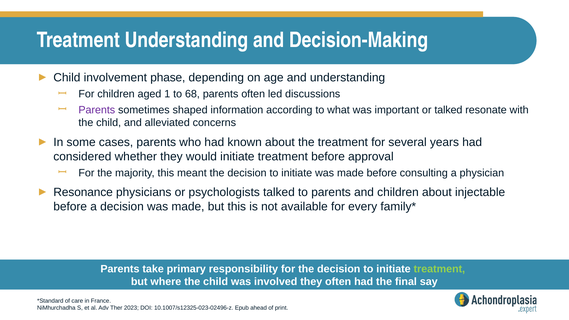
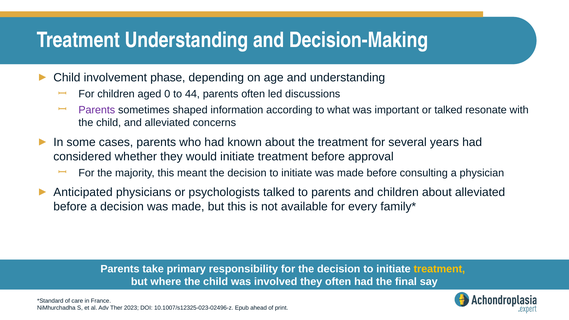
1: 1 -> 0 (167, 94)
68: 68 -> 44 (192, 94)
Resonance: Resonance -> Anticipated (83, 192)
about injectable: injectable -> alleviated (480, 192)
treatment colour: light green -> yellow (439, 269)
